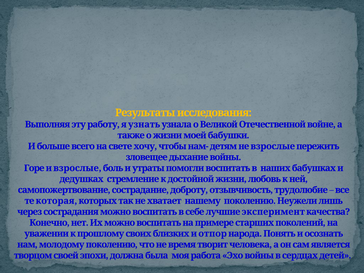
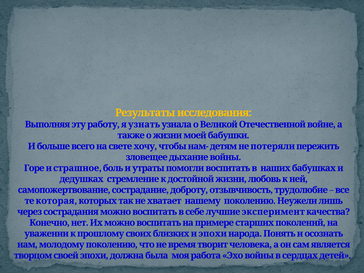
не взрослые: взрослые -> потеряли (273, 146)
и взрослые: взрослые -> страшное (77, 168)
и отпор: отпор -> эпохи (213, 234)
